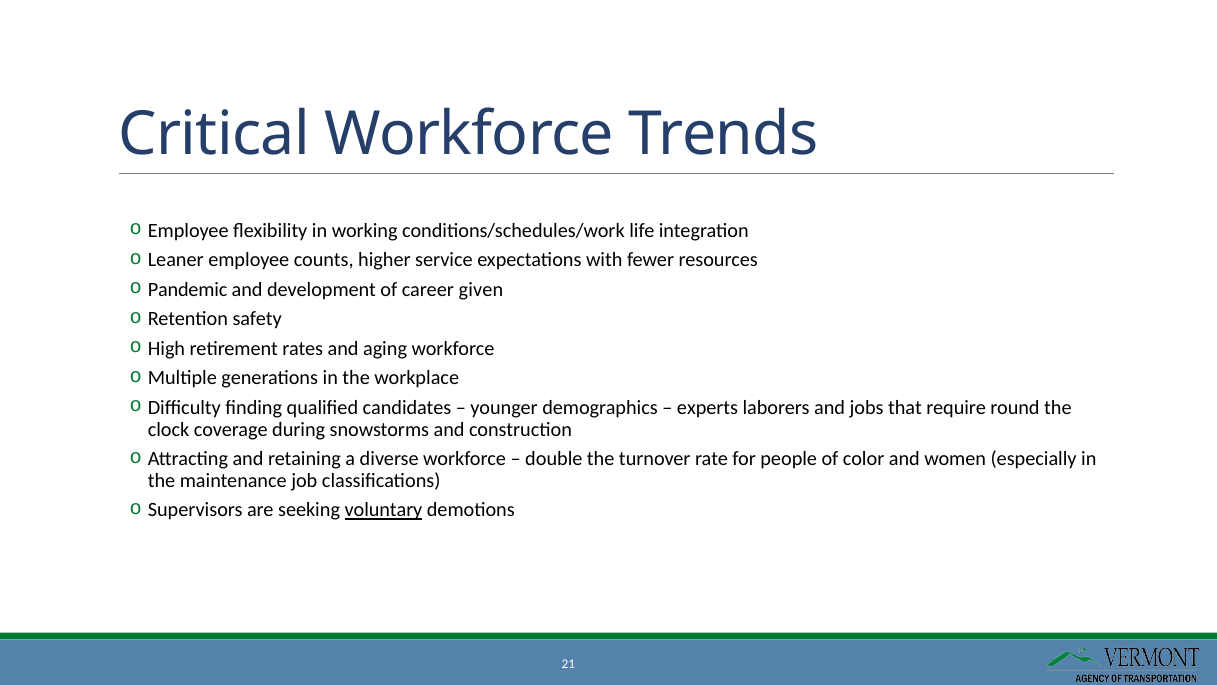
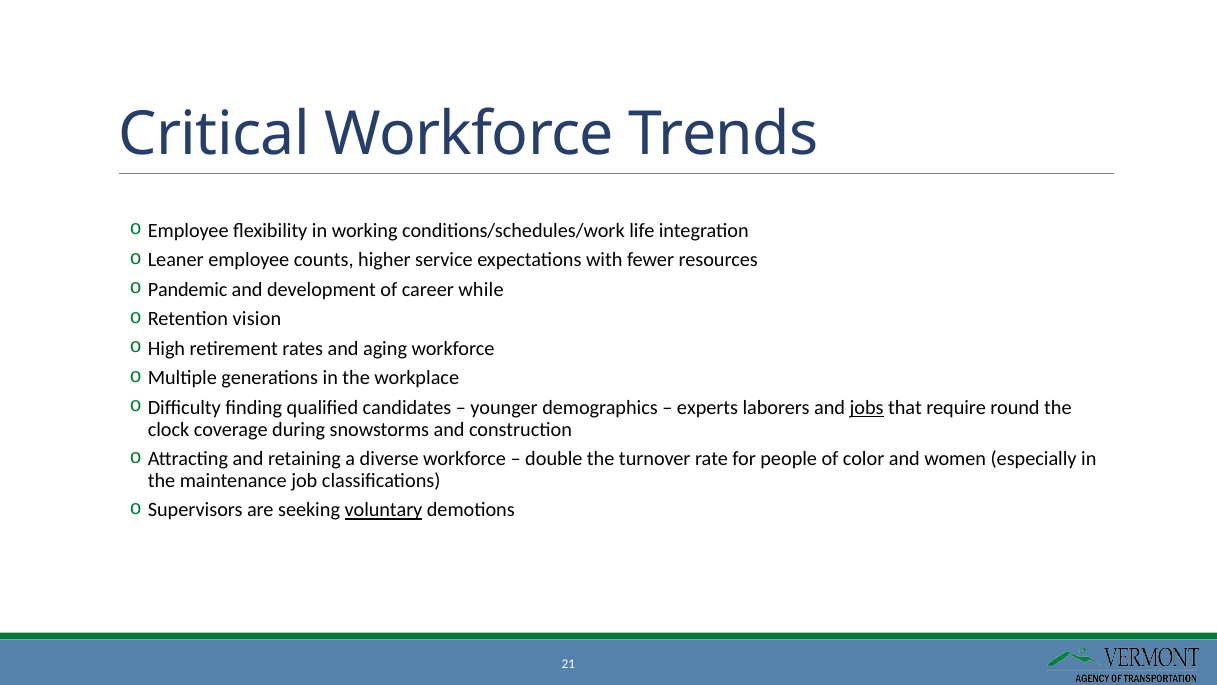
given: given -> while (481, 289)
safety: safety -> vision (257, 319)
jobs underline: none -> present (867, 407)
